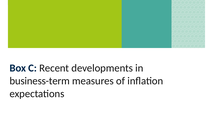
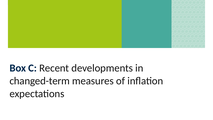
business-term: business-term -> changed-term (40, 81)
